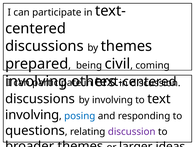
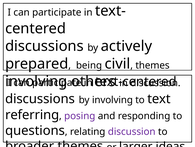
by themes: themes -> actively (126, 46)
coming: coming -> themes (153, 65)
involving: involving -> referring (32, 114)
posing colour: blue -> purple (80, 115)
